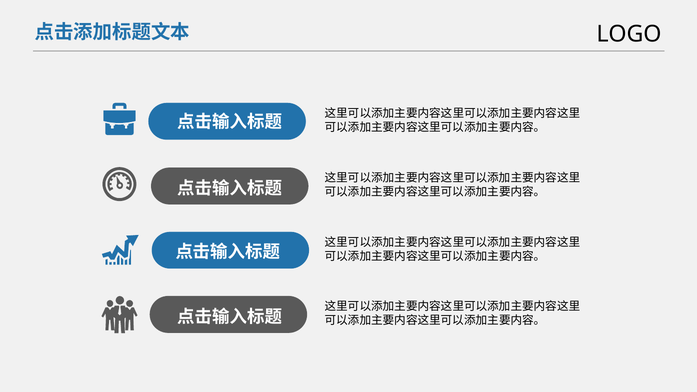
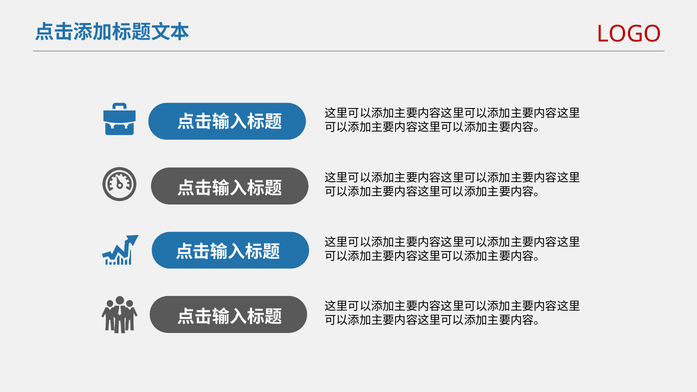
LOGO colour: black -> red (629, 34)
